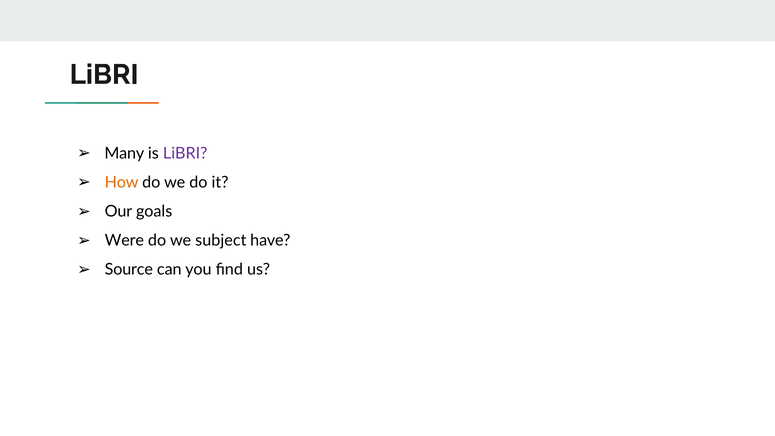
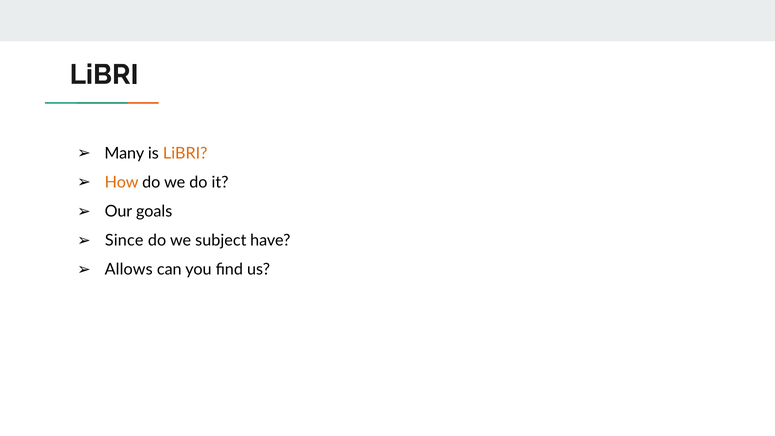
LiBRI colour: purple -> orange (185, 153)
Were: Were -> Since (124, 240)
Source: Source -> Allows (129, 269)
